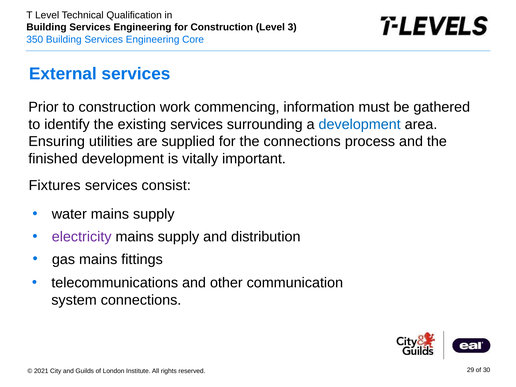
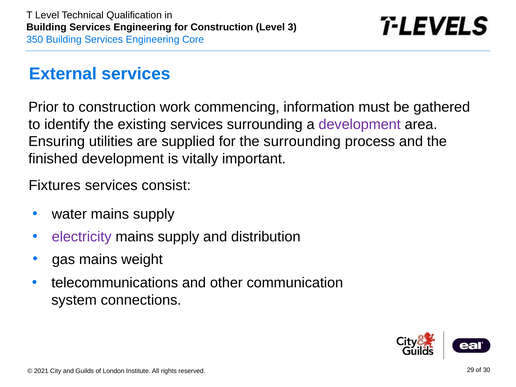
development colour: blue -> purple (360, 124)
the connections: connections -> surrounding (302, 142)
fittings: fittings -> weight (142, 259)
